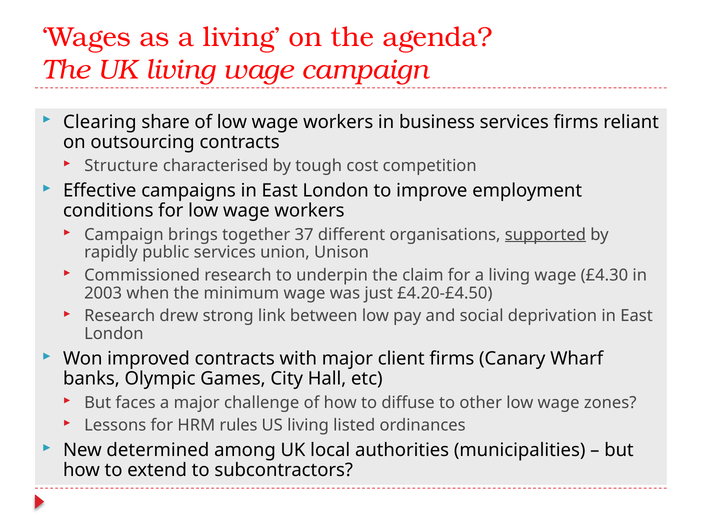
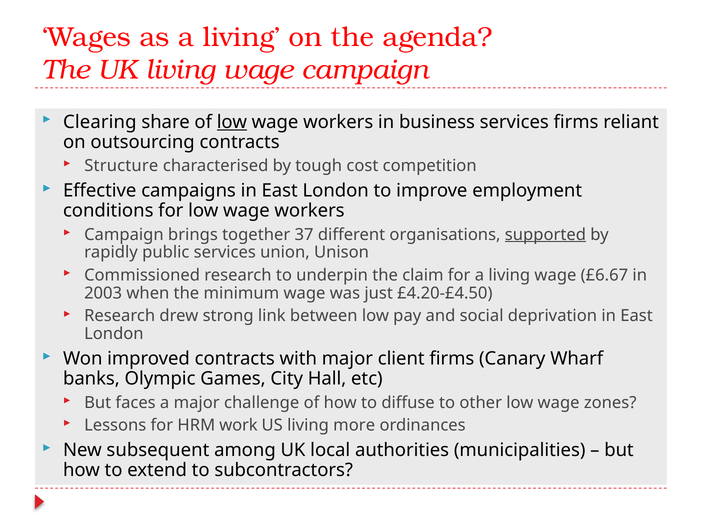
low underline: none -> present (232, 122)
£4.30: £4.30 -> £6.67 (604, 275)
rules: rules -> work (238, 425)
listed: listed -> more (354, 425)
determined: determined -> subsequent (158, 450)
